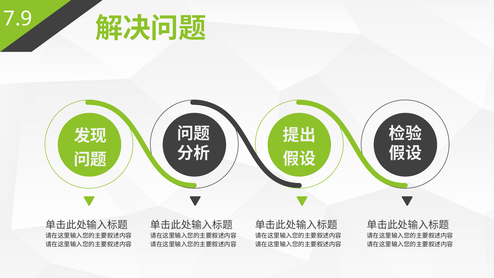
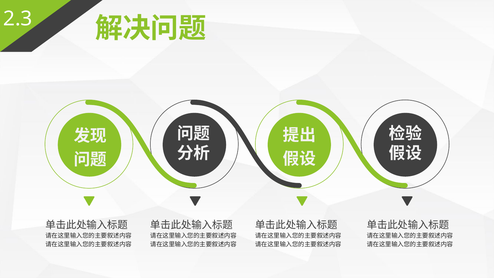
7.9: 7.9 -> 2.3 (18, 19)
